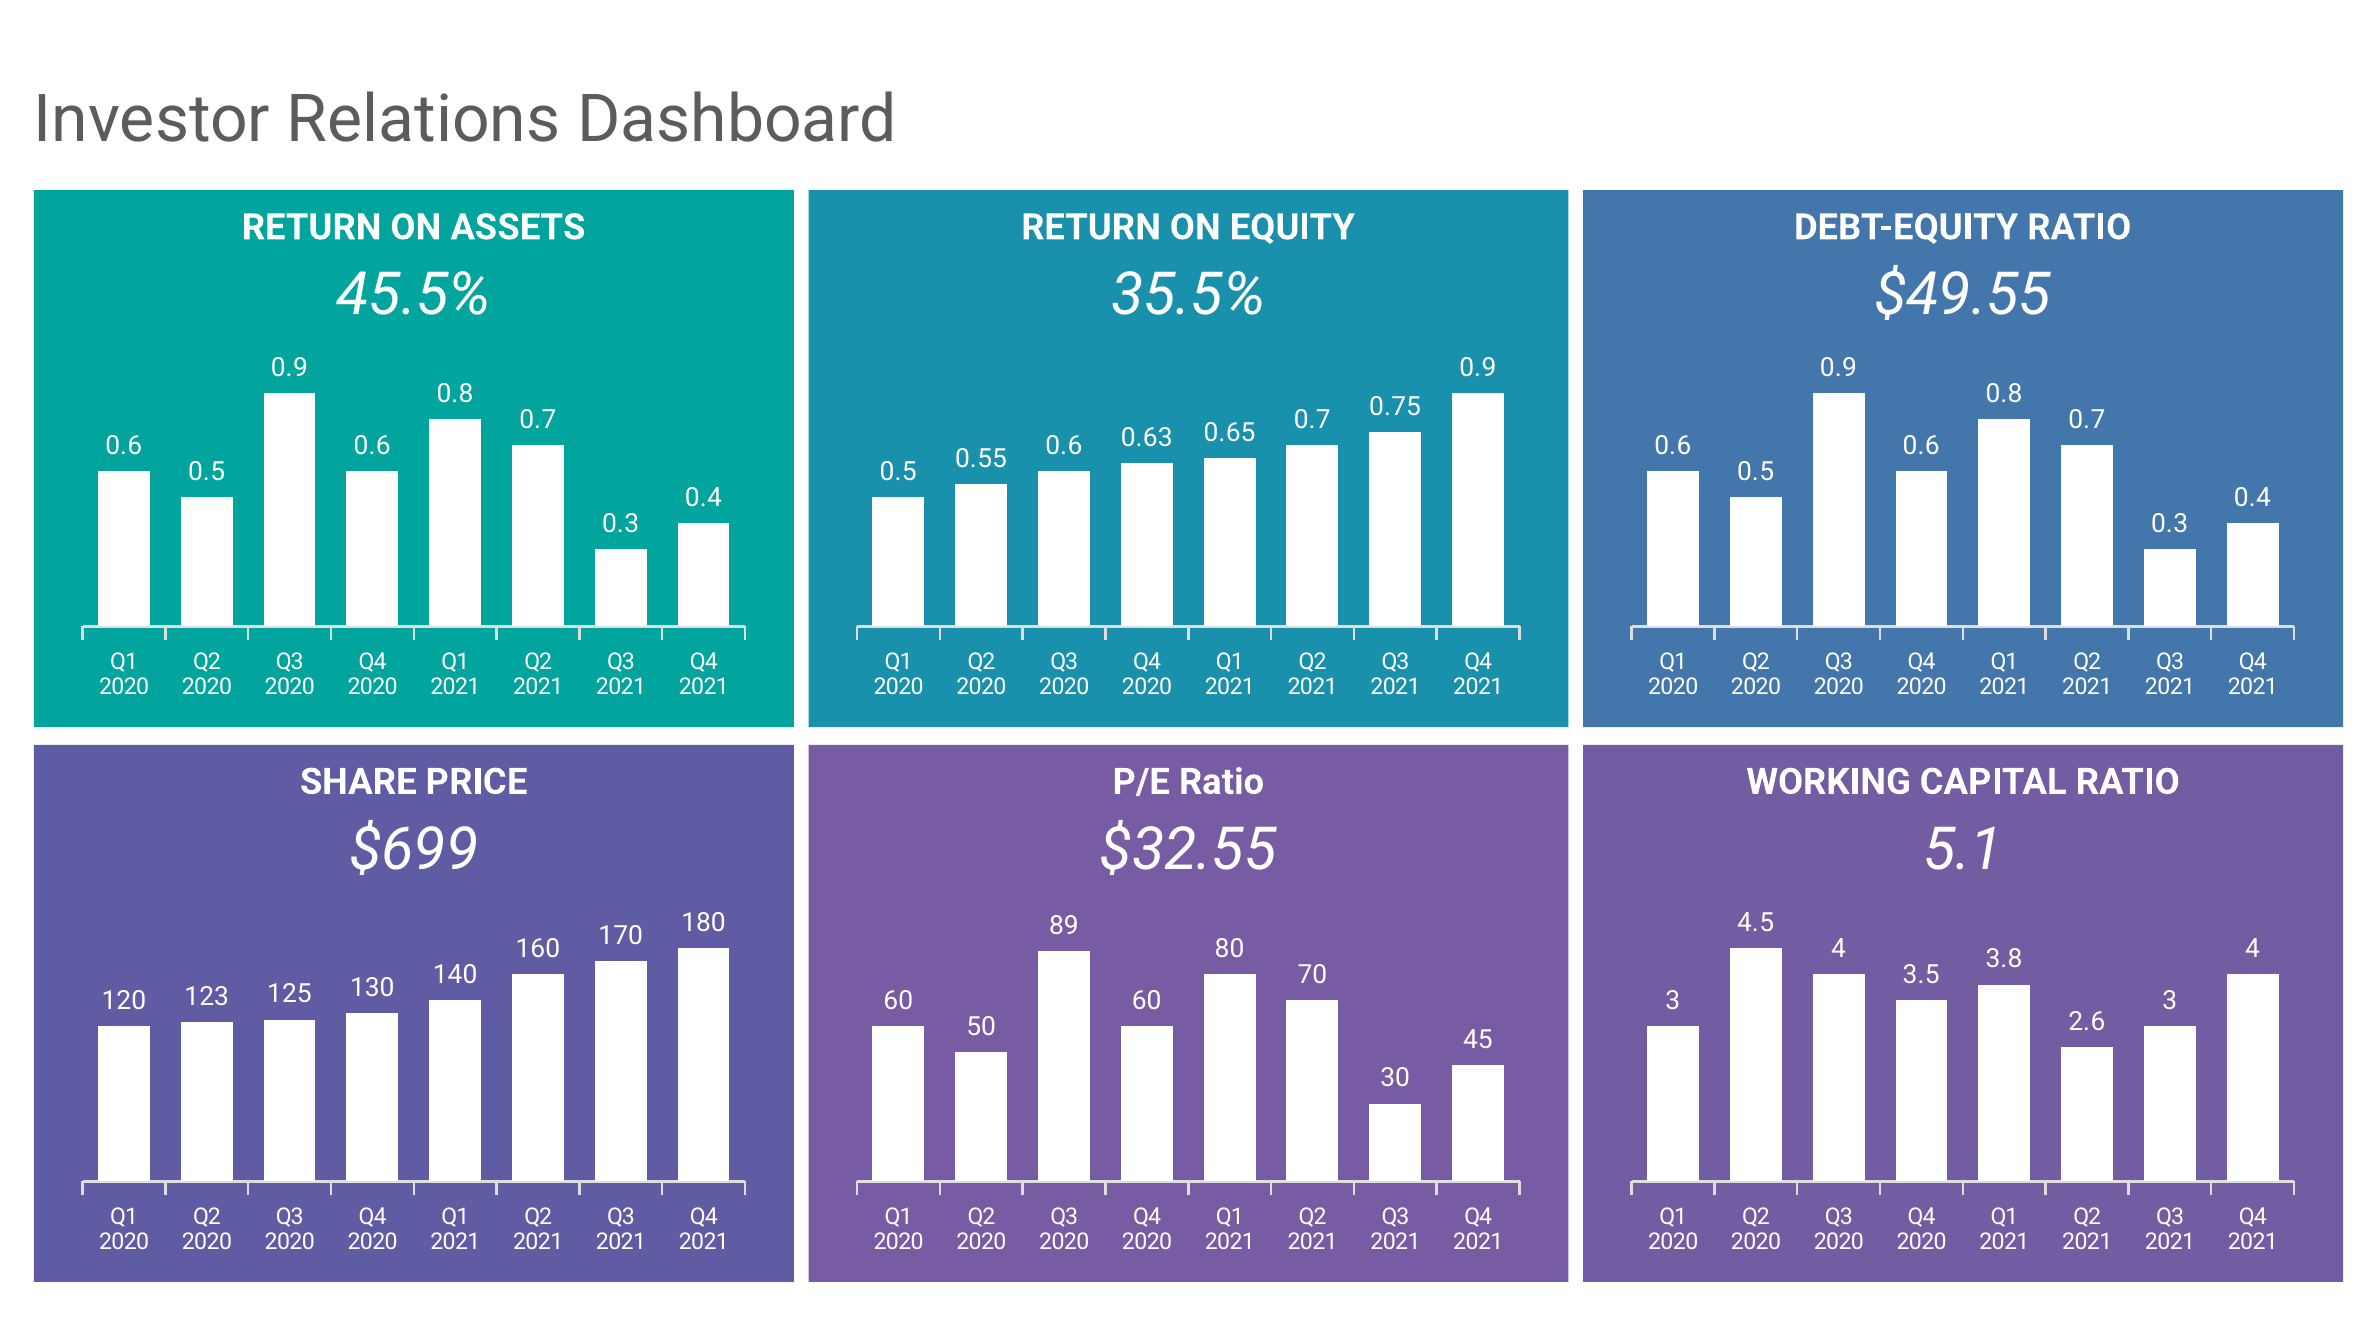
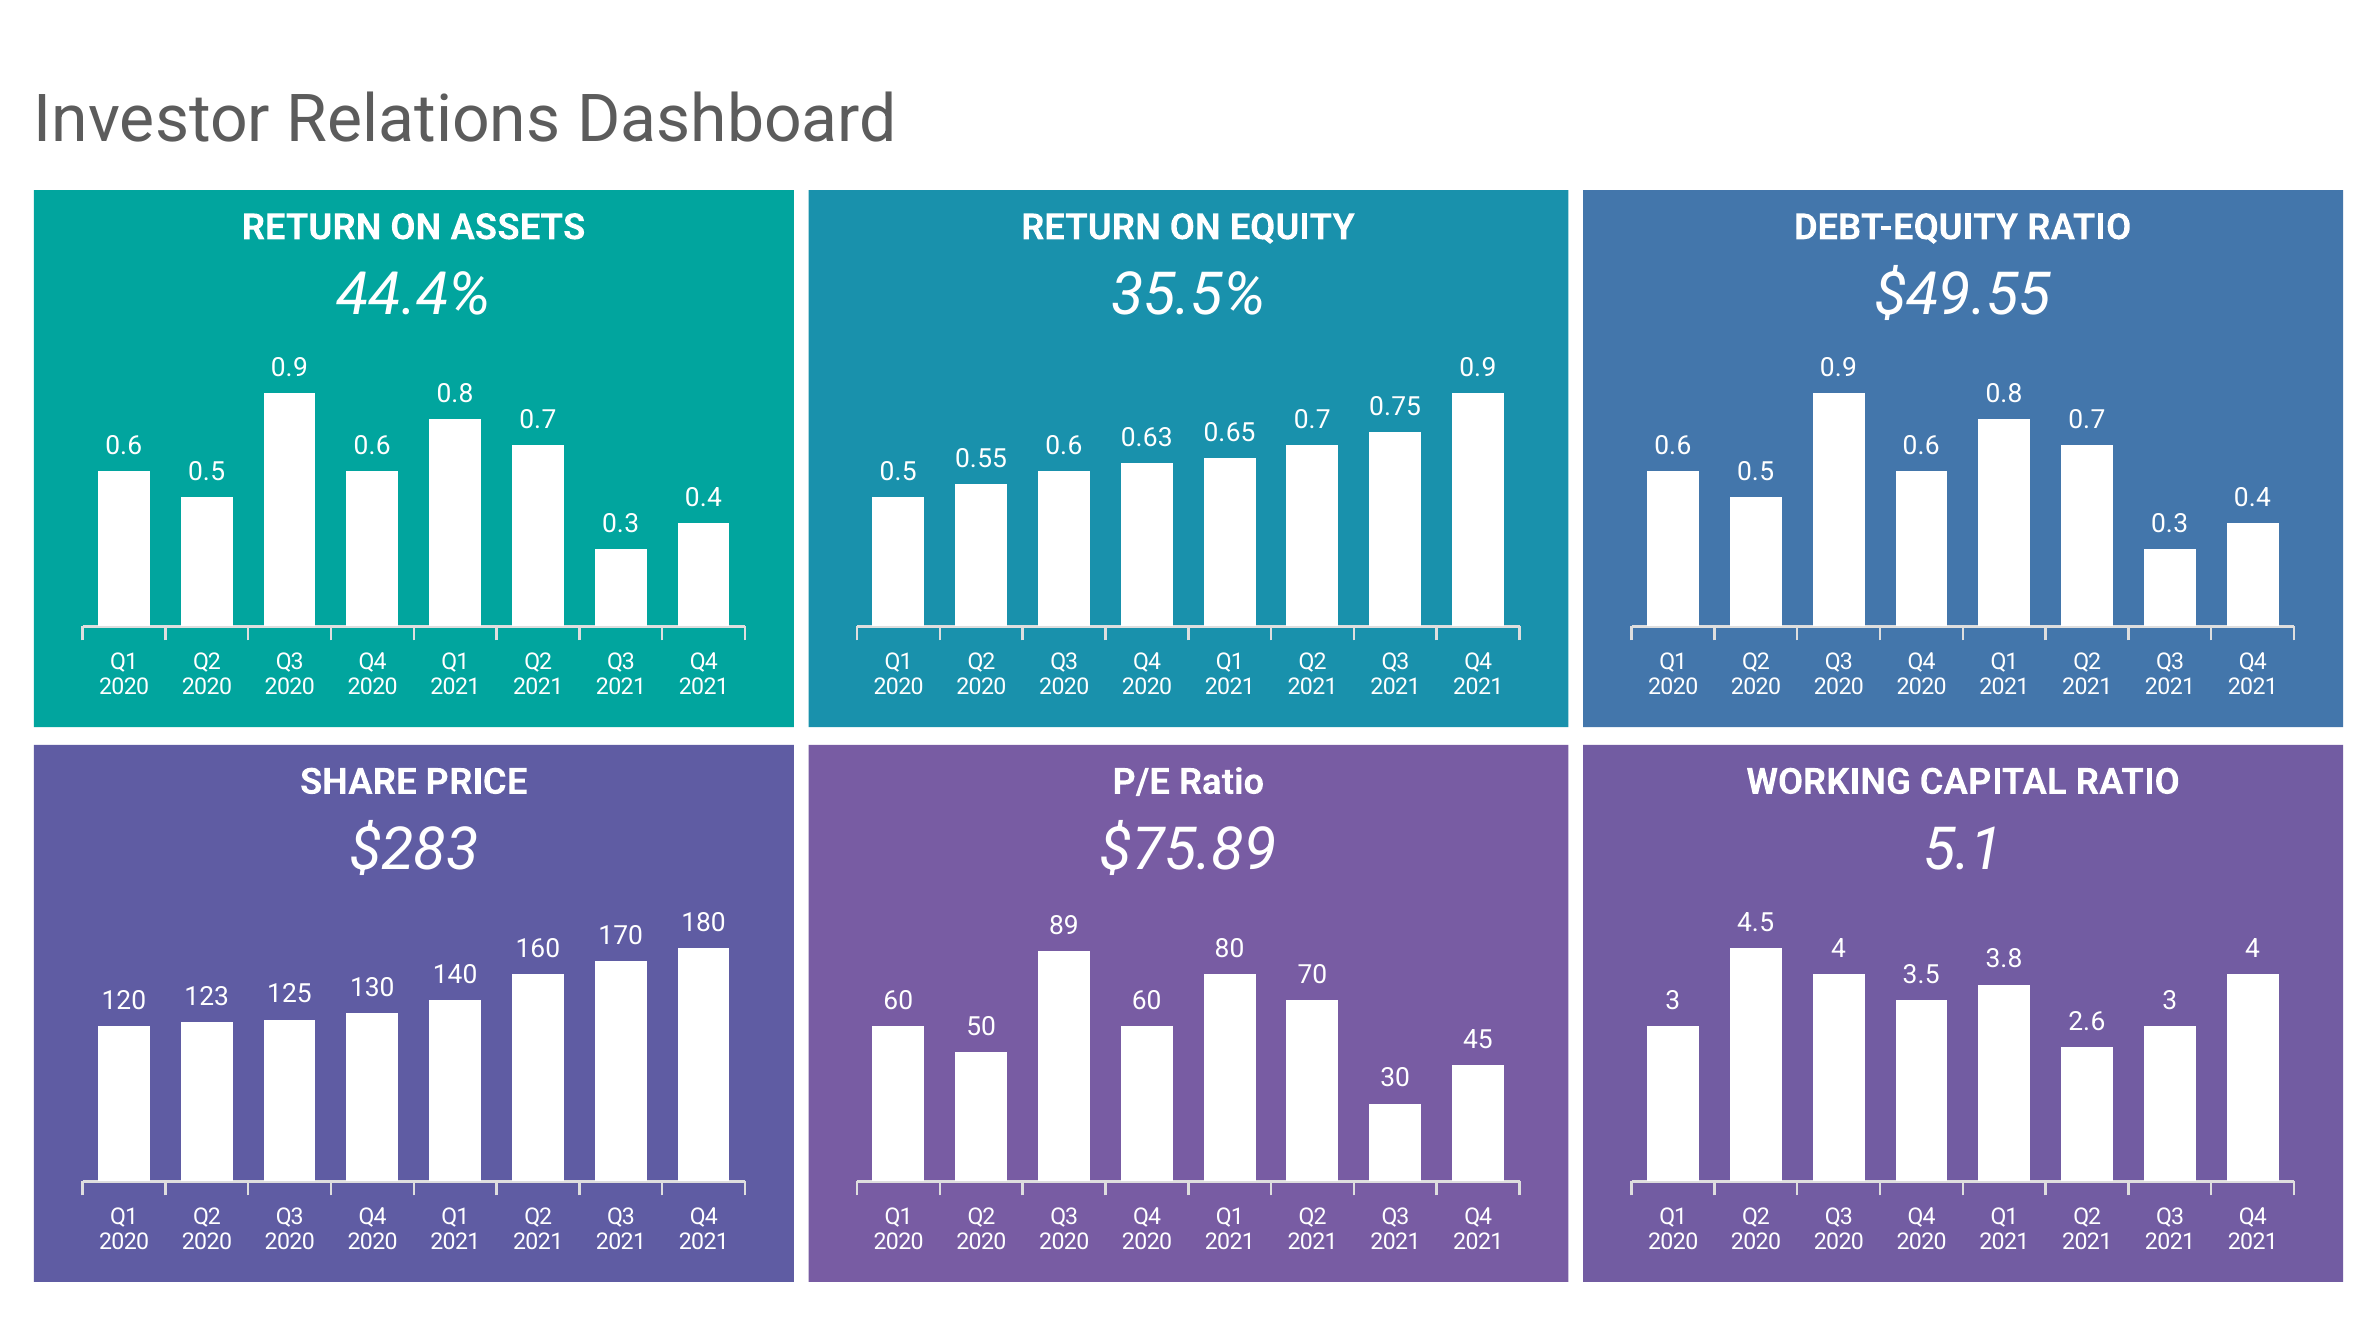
45.5%: 45.5% -> 44.4% (414, 295)
$699: $699 -> $283 (414, 850)
$32.55: $32.55 -> $75.89 (1188, 850)
